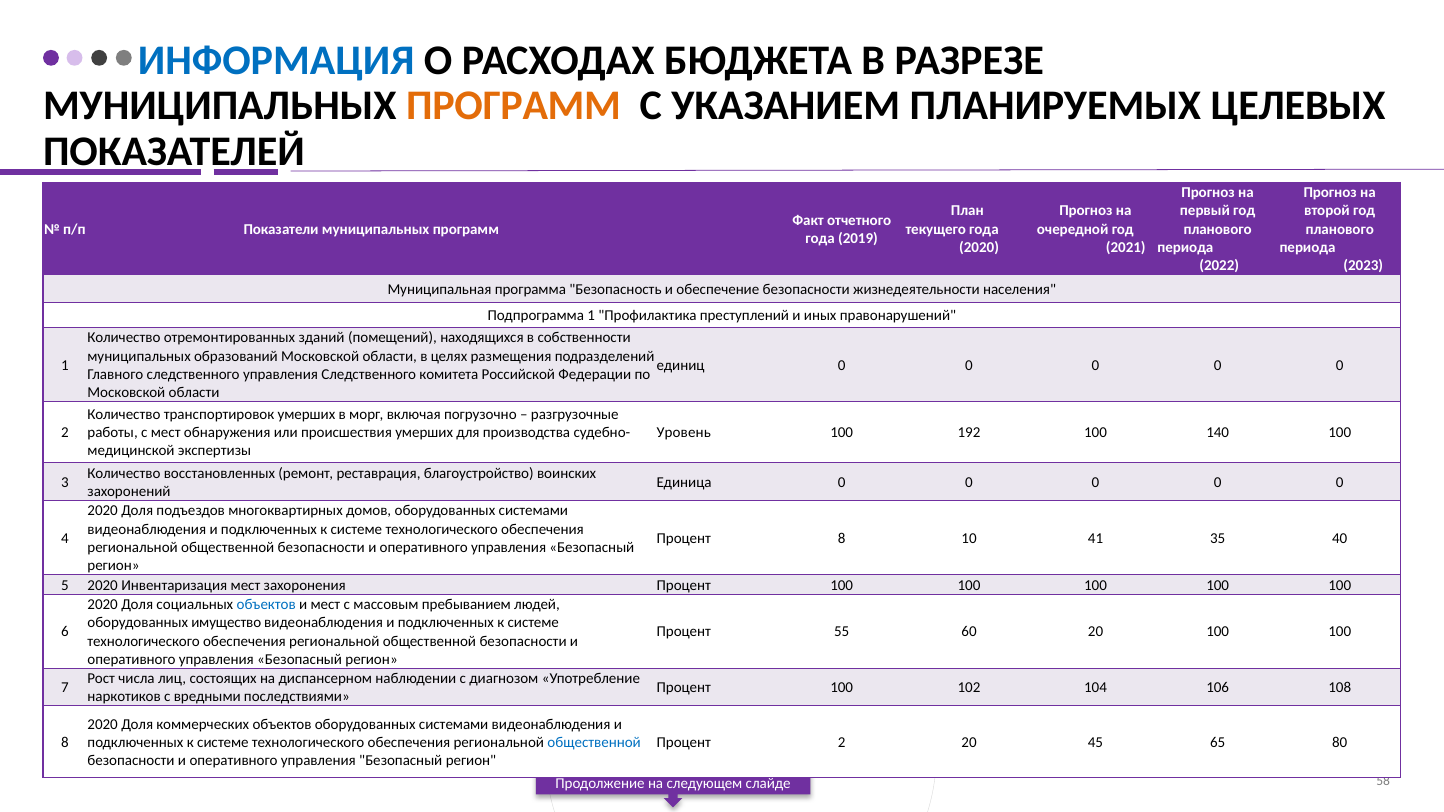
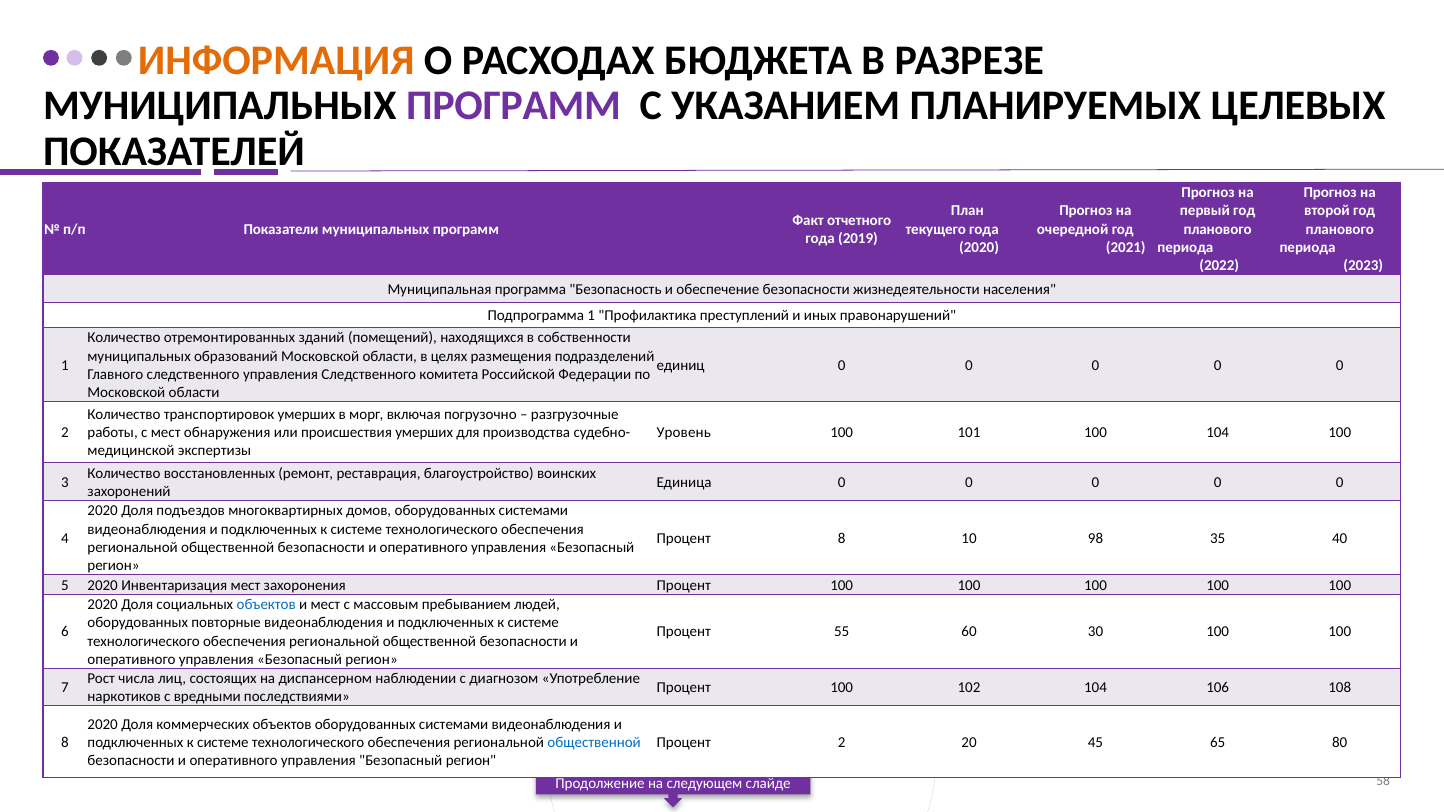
ИНФОРМАЦИЯ colour: blue -> orange (276, 60)
ПРОГРАММ colour: orange -> purple (514, 106)
192: 192 -> 101 (969, 433)
100 140: 140 -> 104 (1218, 433)
41: 41 -> 98 (1096, 538)
имущество: имущество -> повторные (226, 623)
60 20: 20 -> 30 (1096, 632)
